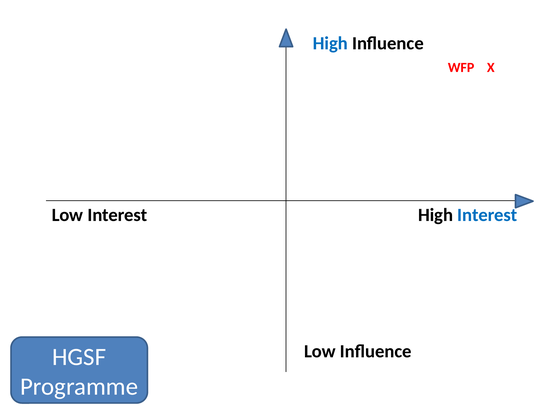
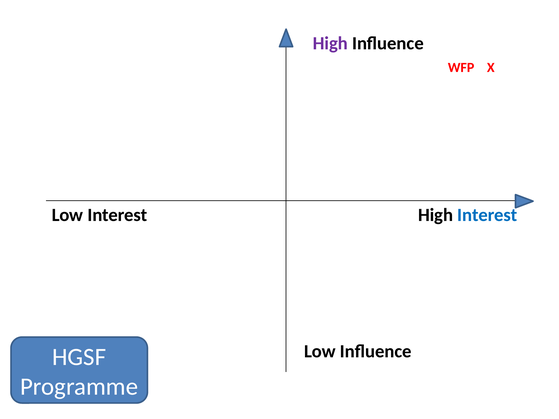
High colour: blue -> purple (330, 43)
